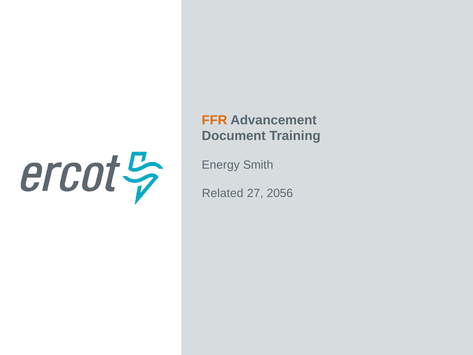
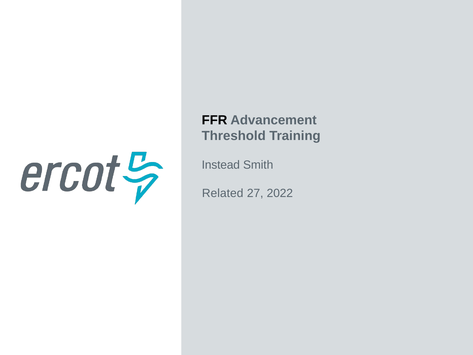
FFR colour: orange -> black (215, 120)
Document: Document -> Threshold (234, 136)
Energy: Energy -> Instead (221, 165)
2056: 2056 -> 2022 (280, 193)
